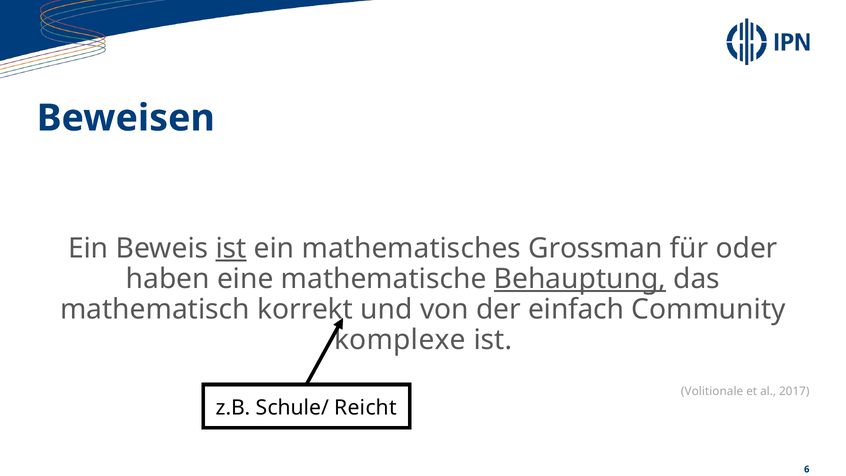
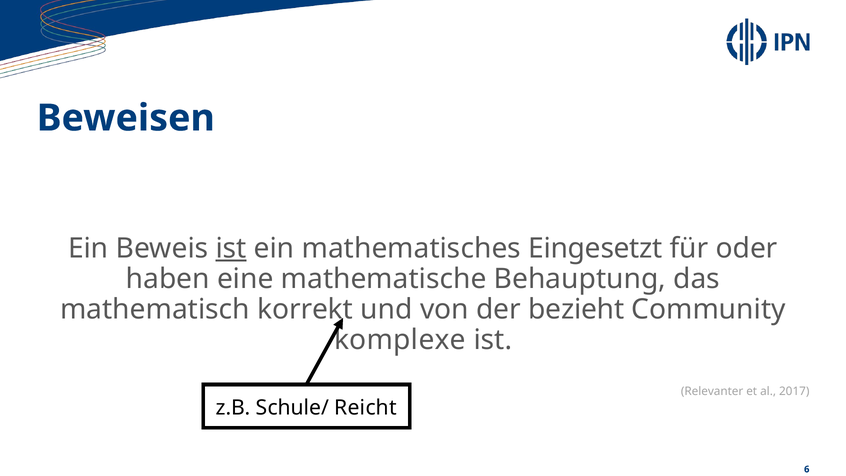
Grossman: Grossman -> Eingesetzt (595, 248)
Behauptung underline: present -> none (580, 279)
einfach: einfach -> bezieht (576, 309)
Volitionale: Volitionale -> Relevanter (712, 392)
